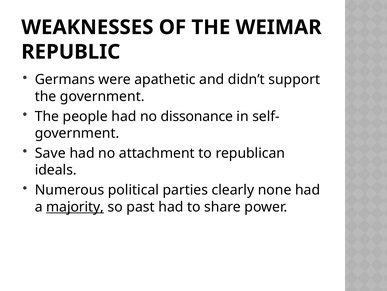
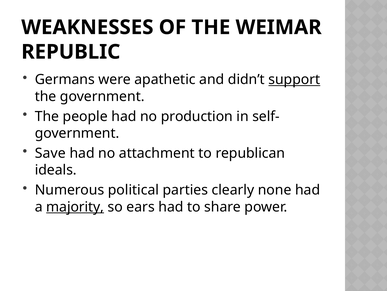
support underline: none -> present (294, 79)
dissonance: dissonance -> production (197, 116)
past: past -> ears (141, 206)
